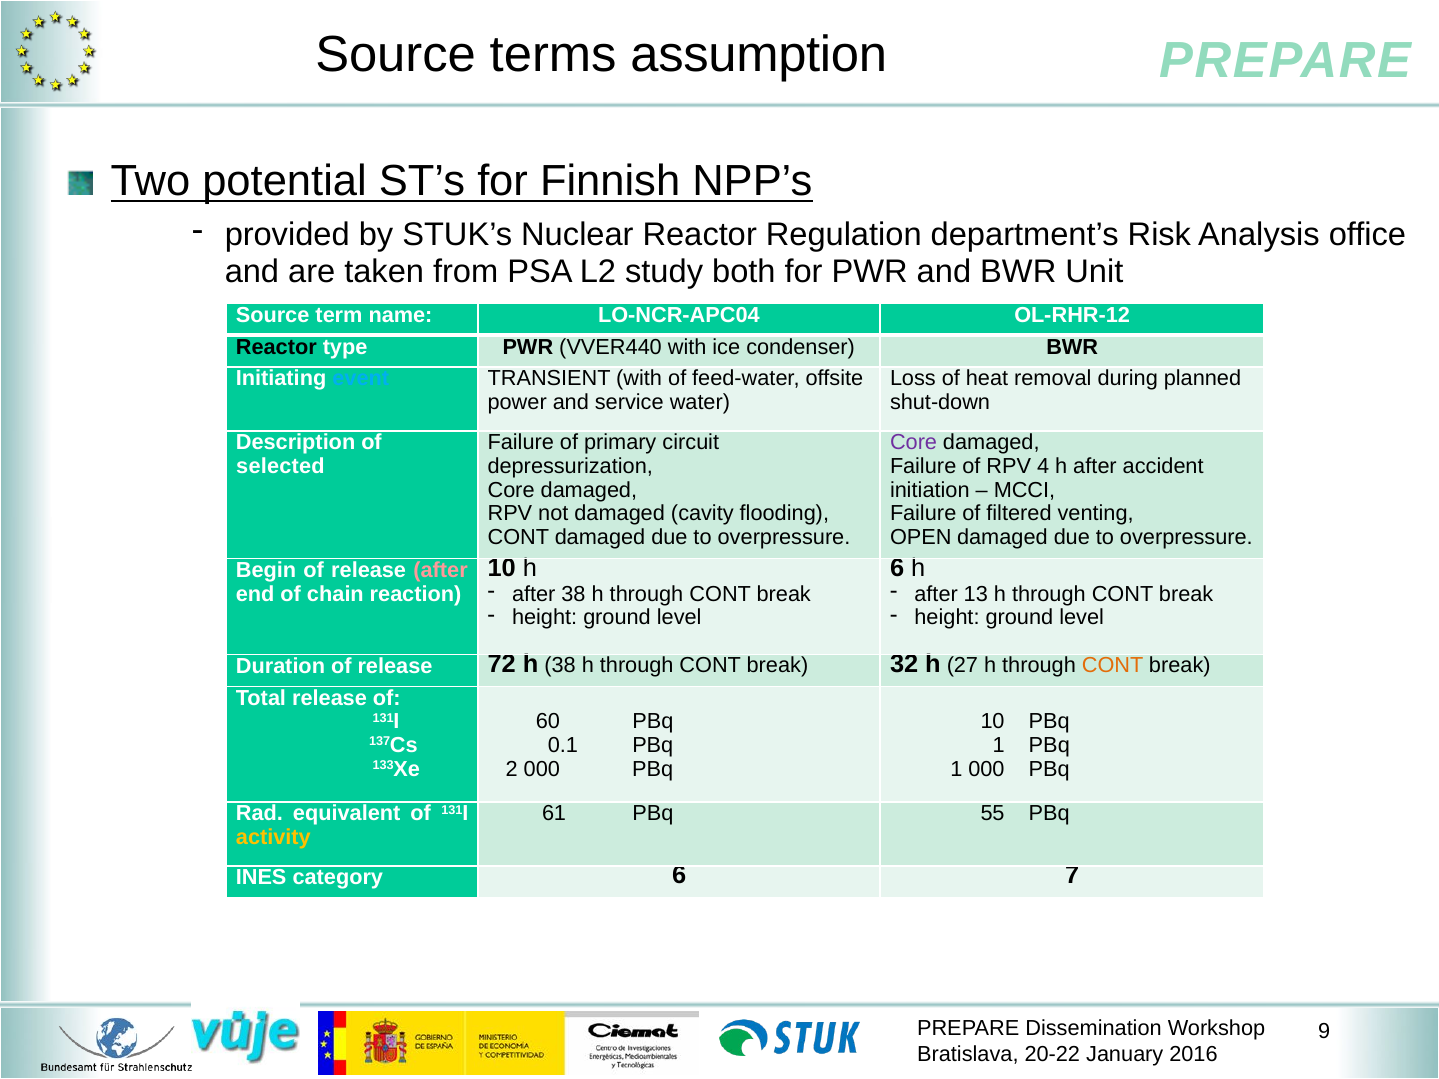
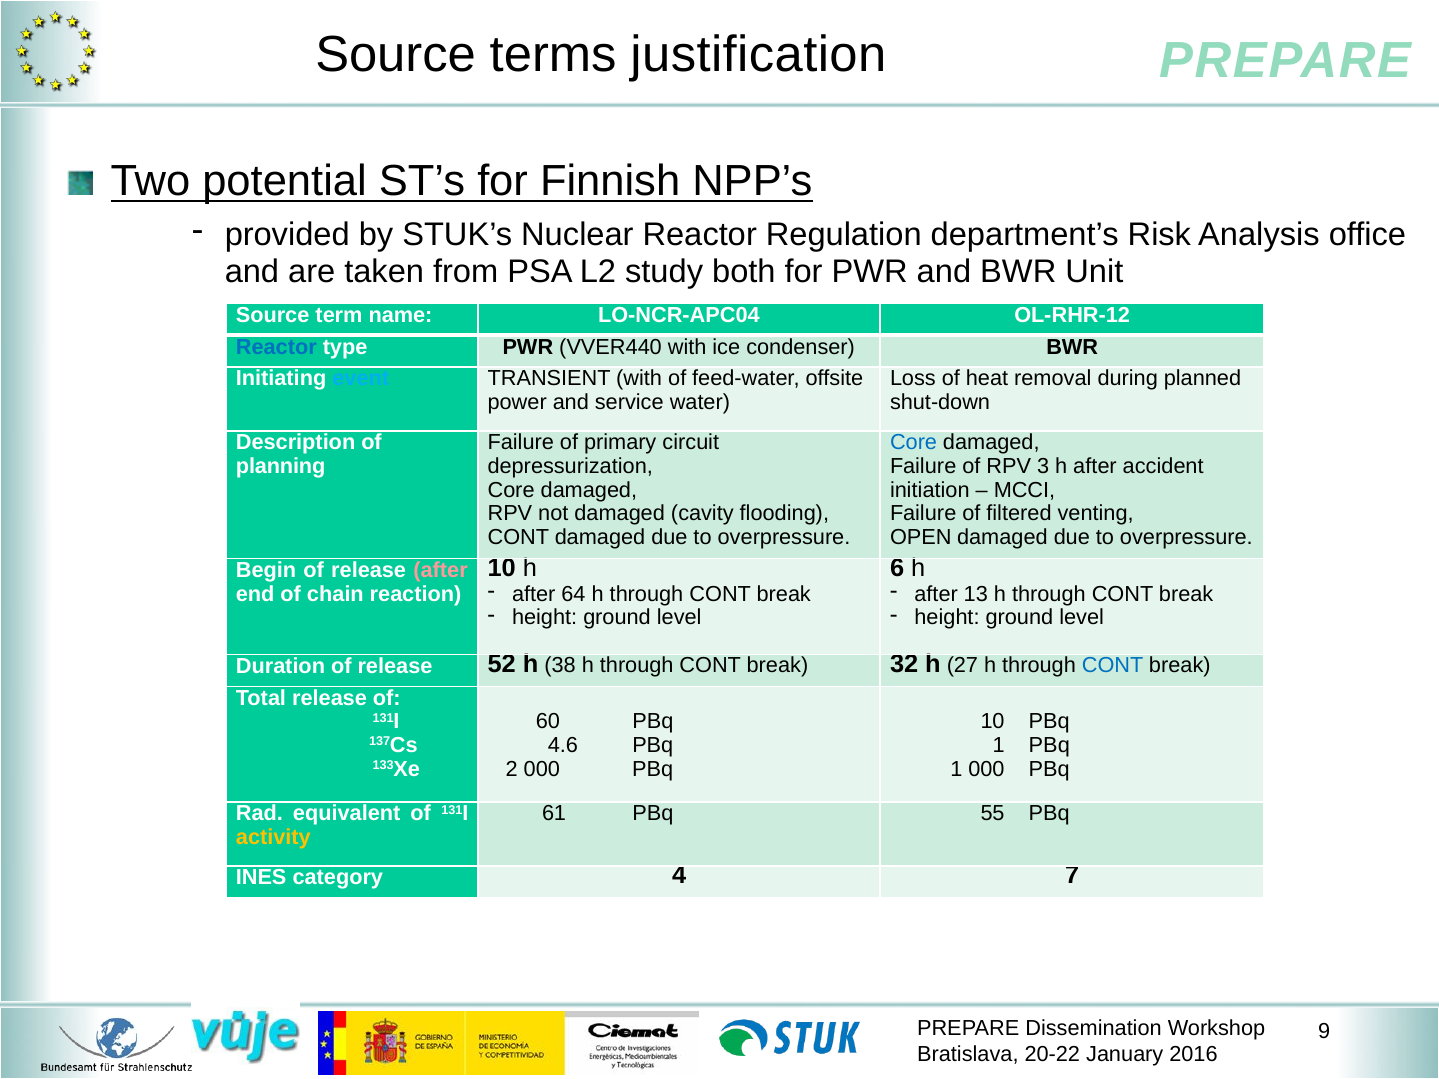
assumption: assumption -> justification (758, 55)
Reactor colour: black -> blue (276, 347)
Core colour: purple -> blue (914, 443)
selected: selected -> planning (281, 466)
4: 4 -> 3 (1043, 466)
after 38: 38 -> 64 (573, 594)
72: 72 -> 52 (502, 664)
CONT colour: orange -> blue (1113, 665)
0.1: 0.1 -> 4.6 (563, 745)
category 6: 6 -> 4 (679, 876)
